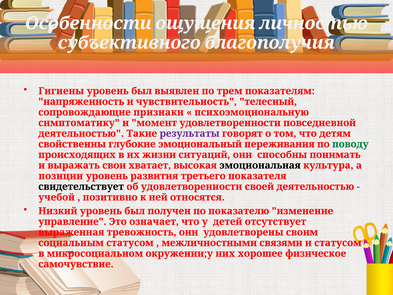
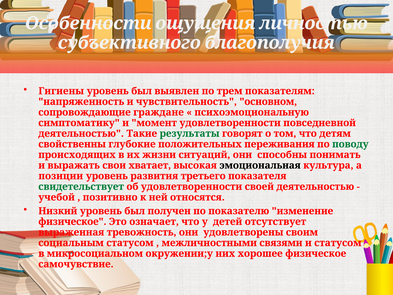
телесный: телесный -> основном (268, 102)
признаки: признаки -> граждане (159, 112)
результаты colour: purple -> green (190, 133)
эмоциональный: эмоциональный -> положительных (200, 144)
свидетельствует colour: black -> green (81, 186)
управление: управление -> физическое (72, 221)
